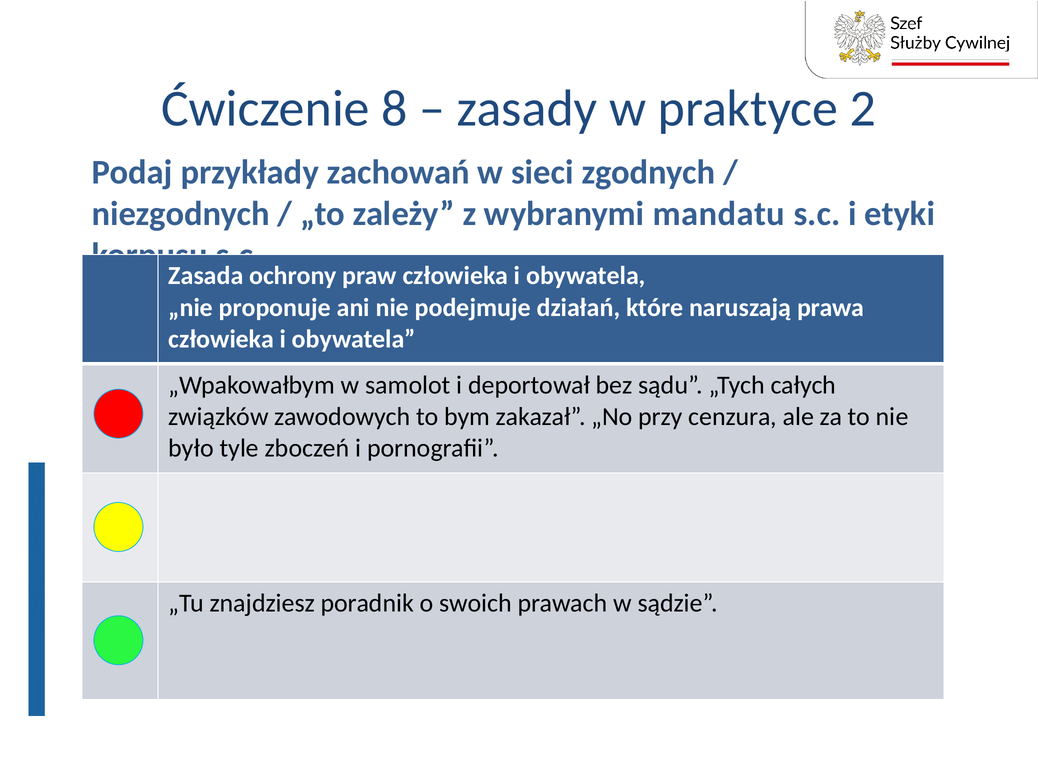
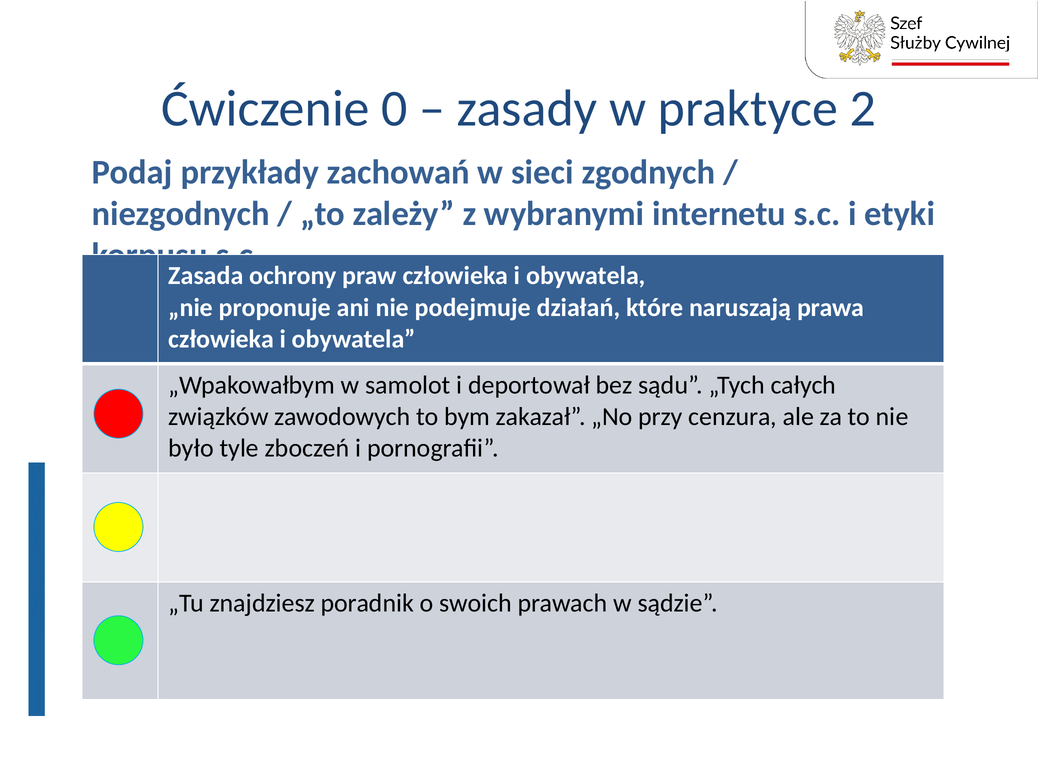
8: 8 -> 0 (395, 109)
mandatu: mandatu -> internetu (719, 214)
